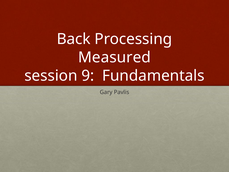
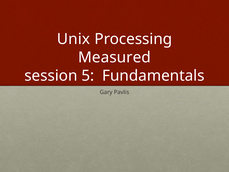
Back: Back -> Unix (74, 39)
9: 9 -> 5 (88, 76)
